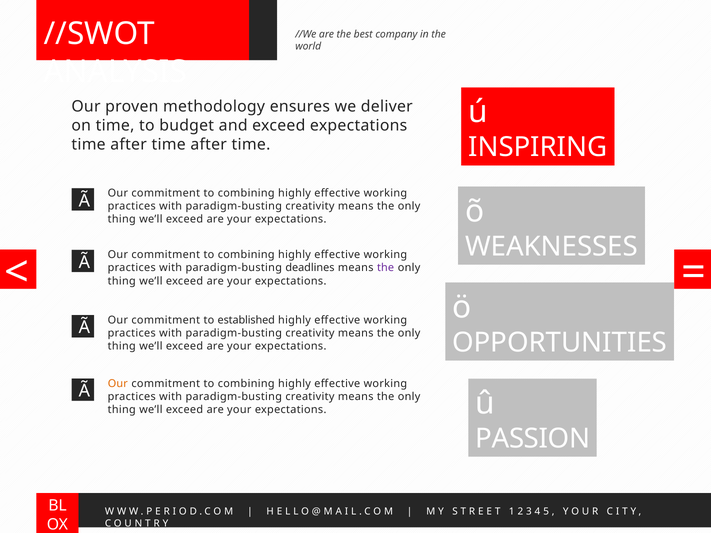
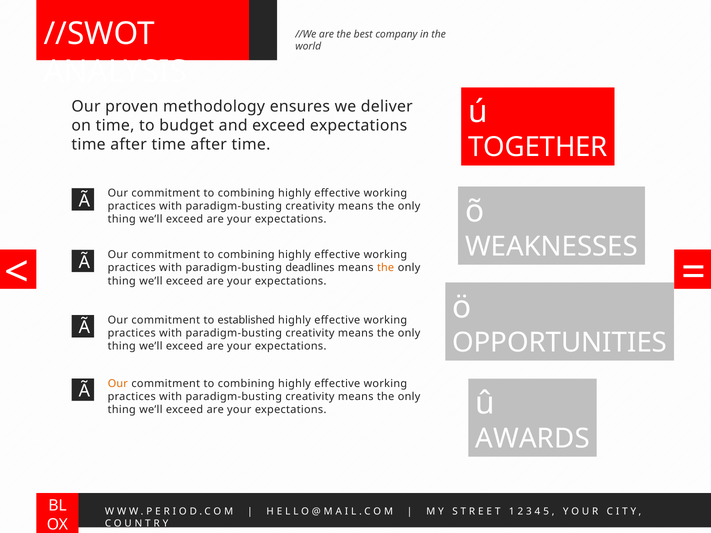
INSPIRING: INSPIRING -> TOGETHER (538, 147)
the colour: purple -> orange (386, 268)
PASSION: PASSION -> AWARDS (533, 439)
